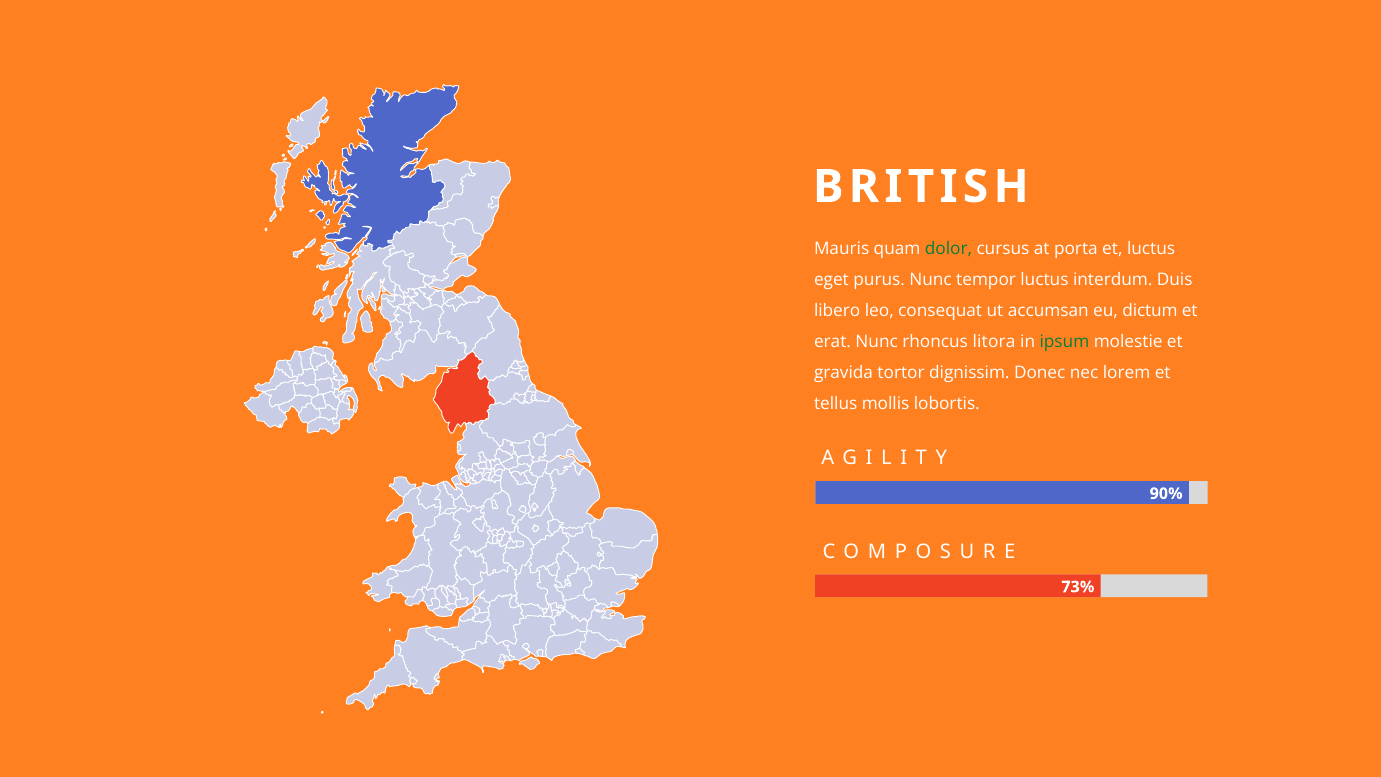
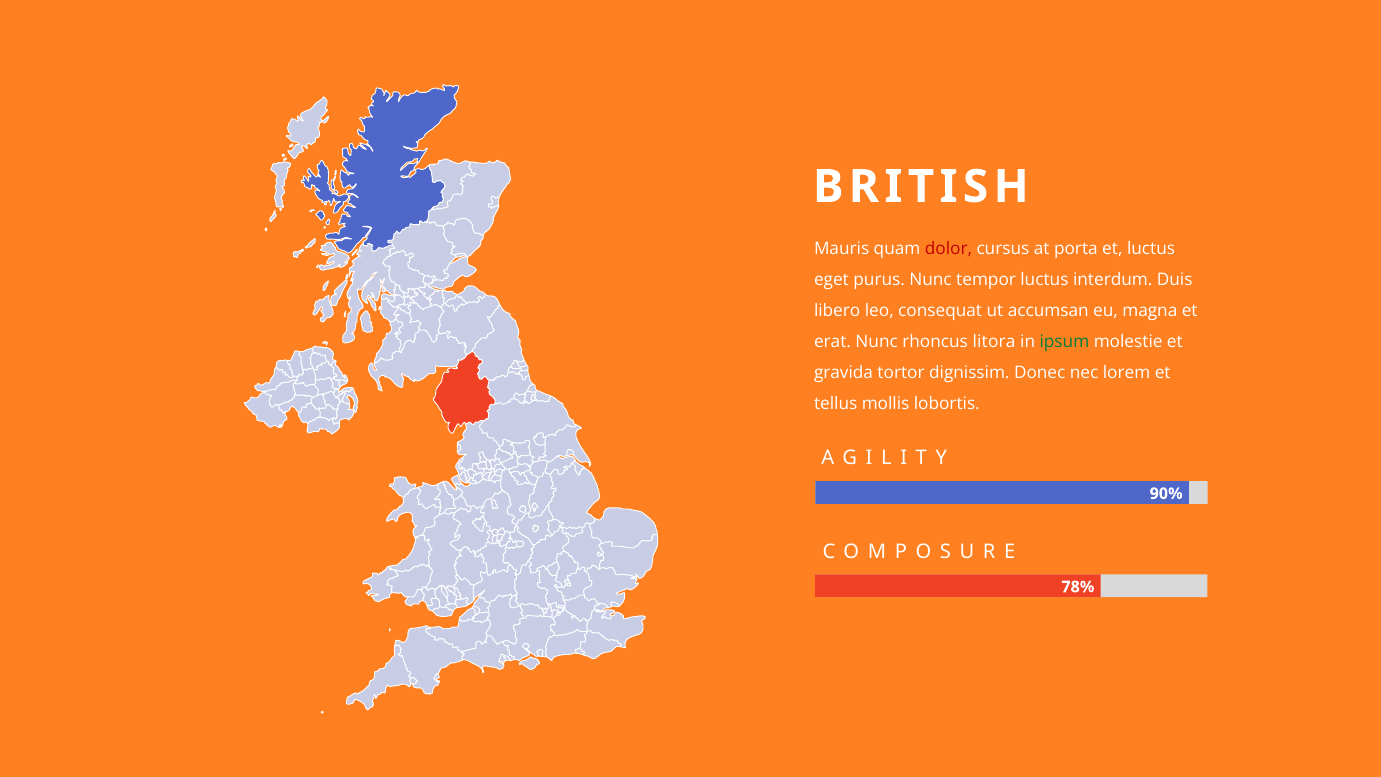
dolor colour: green -> red (948, 248)
dictum: dictum -> magna (1150, 310)
73%: 73% -> 78% (1078, 587)
